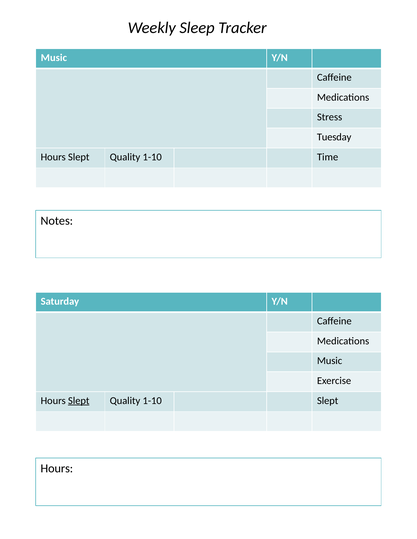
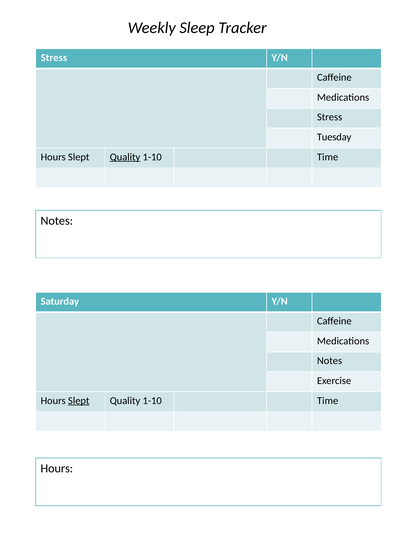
Music: Music -> Stress (54, 58)
Quality underline: none -> present (125, 157)
Music: Music -> Notes (330, 361)
Slept: Slept -> Time (328, 401)
